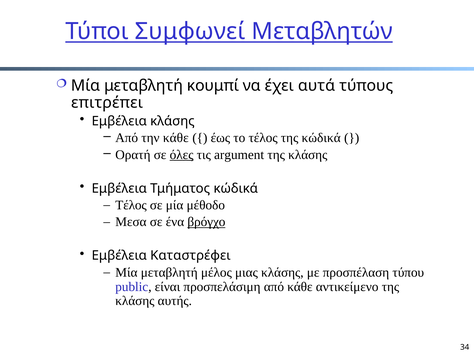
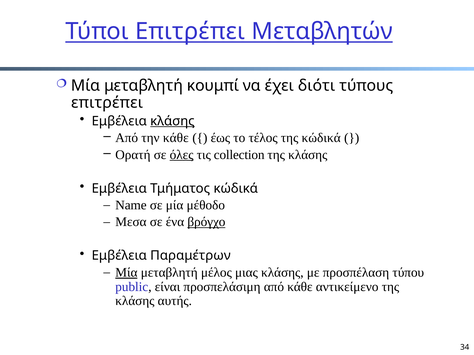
Τύποι Συμφωνεί: Συμφωνεί -> Επιτρέπει (190, 31)
αυτά: αυτά -> διότι (317, 86)
κλάσης underline: none -> present (172, 121)
argument: argument -> collection (239, 155)
Τέλος: Τέλος -> Name (131, 205)
Καταστρέφει: Καταστρέφει -> Παραμέτρων (190, 256)
Μία underline: none -> present (126, 273)
